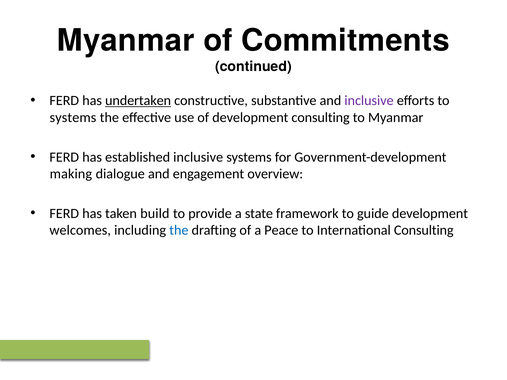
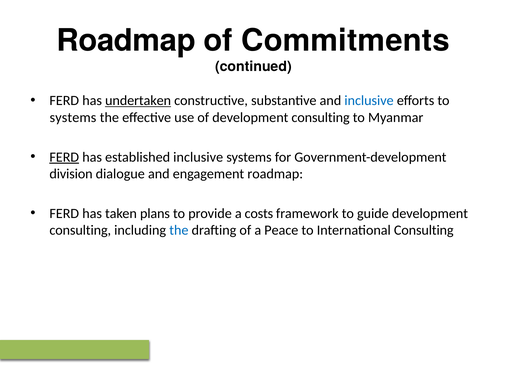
Myanmar: Myanmar -> Roadmap (126, 41)
inclusive colour: purple -> blue (369, 101)
FERD underline: none -> present (64, 157)
making: making -> division (71, 174)
engagement overview: overview -> roadmap (275, 174)
build: build -> plans (155, 214)
state: state -> costs (259, 214)
welcomes: welcomes -> consulting (80, 230)
